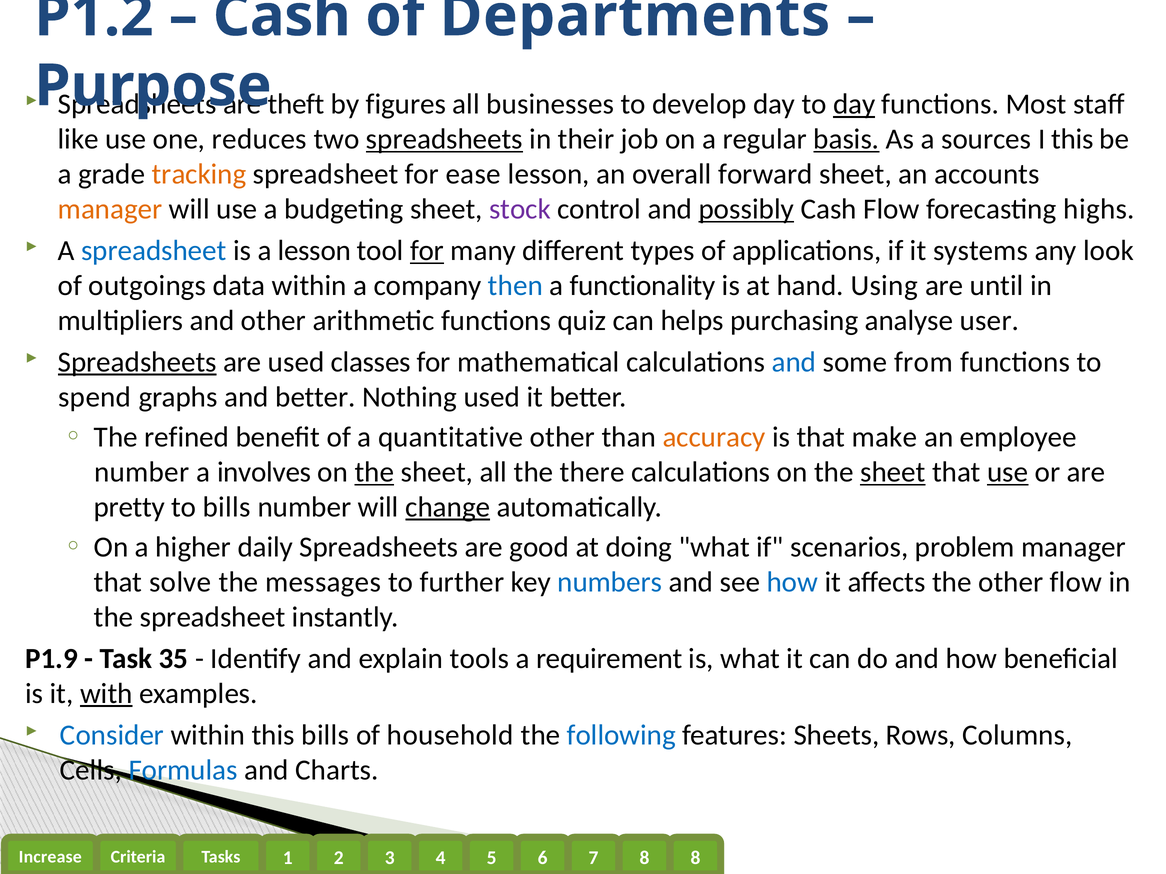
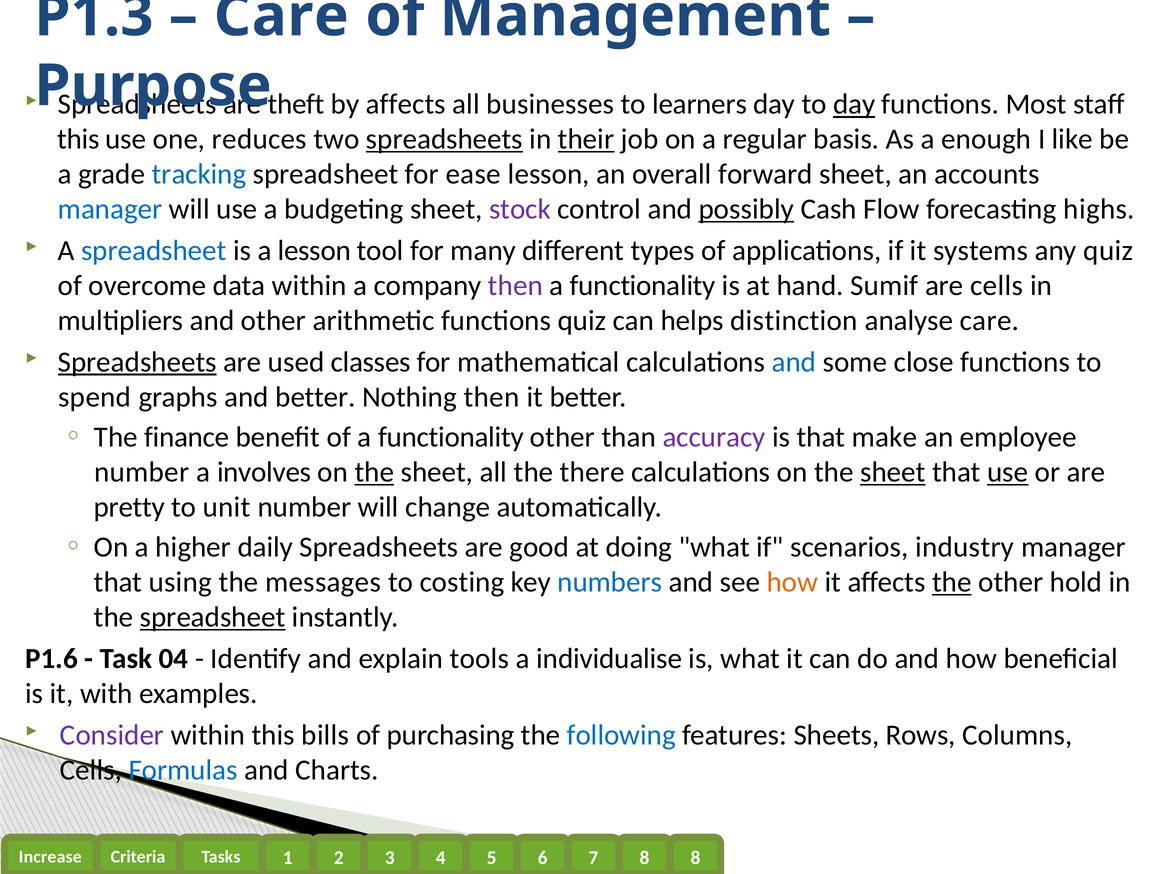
P1.2: P1.2 -> P1.3 (94, 16)
Cash: Cash -> Care (281, 16)
Departments: Departments -> Management (635, 16)
by figures: figures -> affects (406, 104)
develop: develop -> learners (700, 104)
like: like -> this (78, 139)
their underline: none -> present (586, 139)
basis underline: present -> none (846, 139)
sources: sources -> enough (986, 139)
I this: this -> like (1072, 139)
tracking colour: orange -> blue (199, 174)
manager colour: orange -> blue (110, 209)
for underline: present -> none (427, 251)
any look: look -> quiz (1108, 251)
outgoings: outgoings -> overcome (147, 286)
then colour: blue -> purple (515, 286)
Using: Using -> Sumif (884, 286)
are until: until -> cells (997, 286)
purchasing: purchasing -> distinction (794, 321)
analyse user: user -> care (990, 321)
from: from -> close (924, 362)
Nothing used: used -> then (492, 397)
refined: refined -> finance (187, 437)
of a quantitative: quantitative -> functionality (451, 437)
accuracy colour: orange -> purple (714, 437)
to bills: bills -> unit (227, 507)
change underline: present -> none (448, 507)
problem: problem -> industry (965, 548)
solve: solve -> using (180, 583)
further: further -> costing (462, 583)
how colour: blue -> orange (792, 583)
the underline: none -> present (952, 583)
other flow: flow -> hold (1076, 583)
spreadsheet underline: none -> present (213, 618)
P1.9: P1.9 -> P1.6 (52, 659)
35: 35 -> 04 (173, 659)
requirement: requirement -> individualise (609, 659)
with underline: present -> none (106, 694)
Consider colour: blue -> purple (112, 735)
household: household -> purchasing (451, 735)
